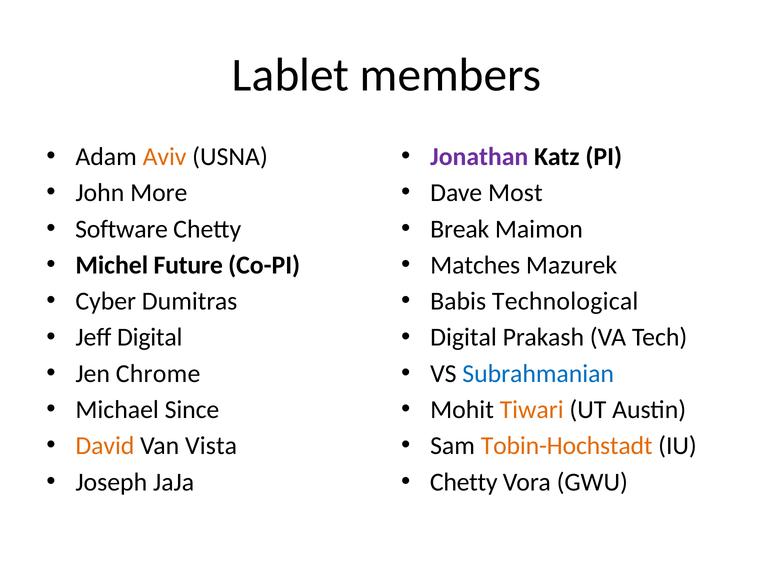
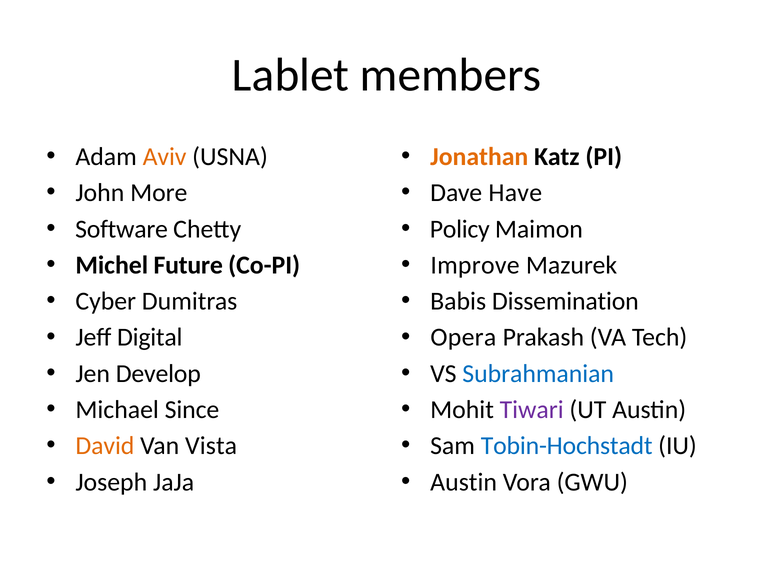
Jonathan colour: purple -> orange (479, 157)
Most: Most -> Have (515, 193)
Break: Break -> Policy (460, 229)
Matches: Matches -> Improve (475, 265)
Technological: Technological -> Dissemination (565, 301)
Digital: Digital -> Opera (463, 337)
Chrome: Chrome -> Develop (158, 373)
Tiwari colour: orange -> purple (532, 409)
Tobin-Hochstadt colour: orange -> blue (567, 445)
Chetty: Chetty -> Austin (464, 482)
